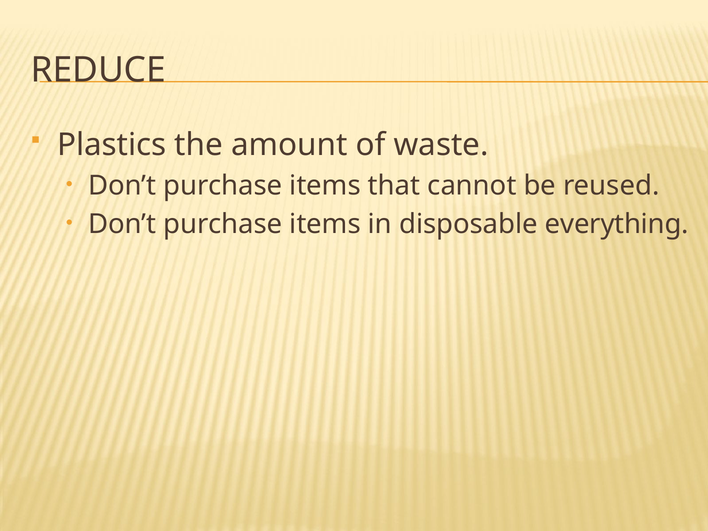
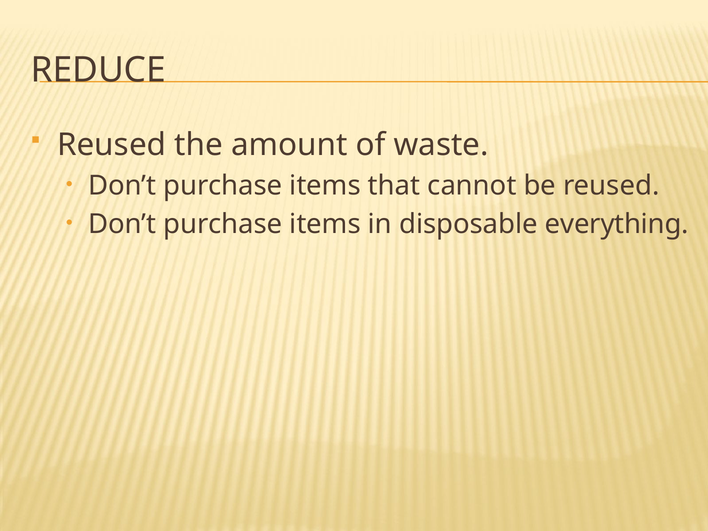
Plastics: Plastics -> Reused (112, 145)
